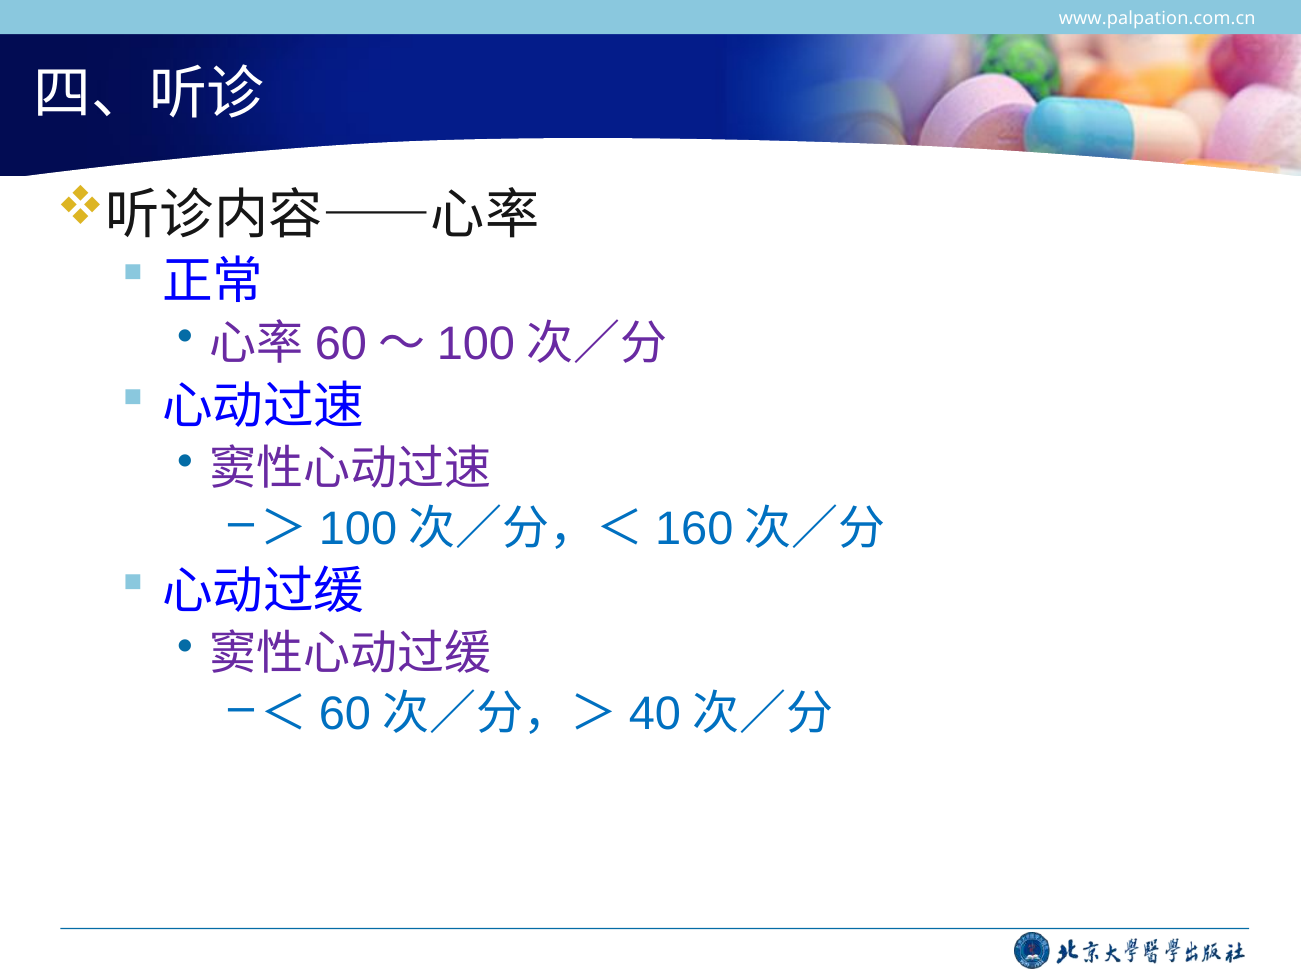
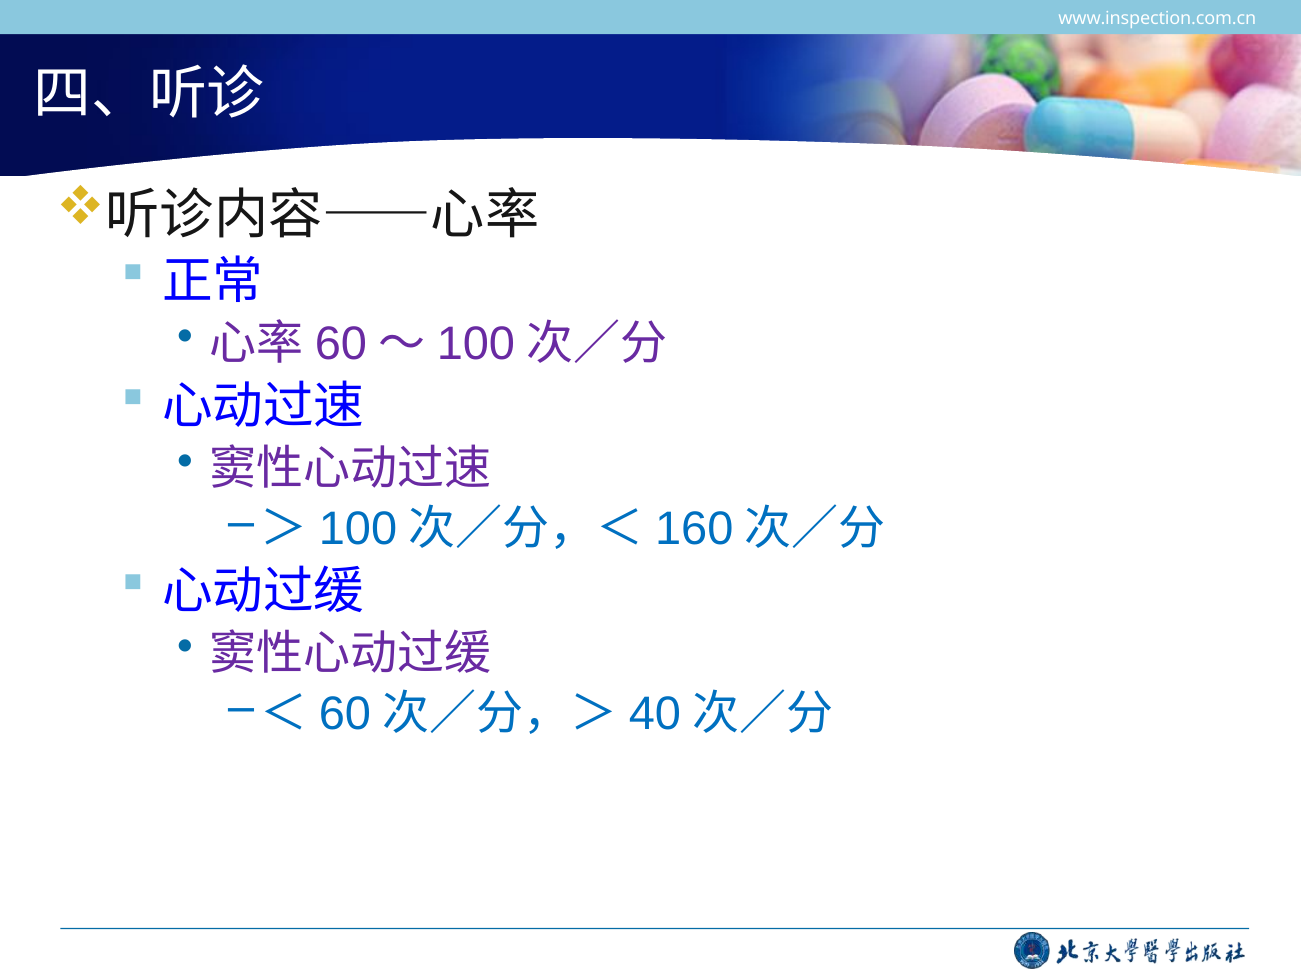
www.palpation.com.cn: www.palpation.com.cn -> www.inspection.com.cn (1157, 19)
